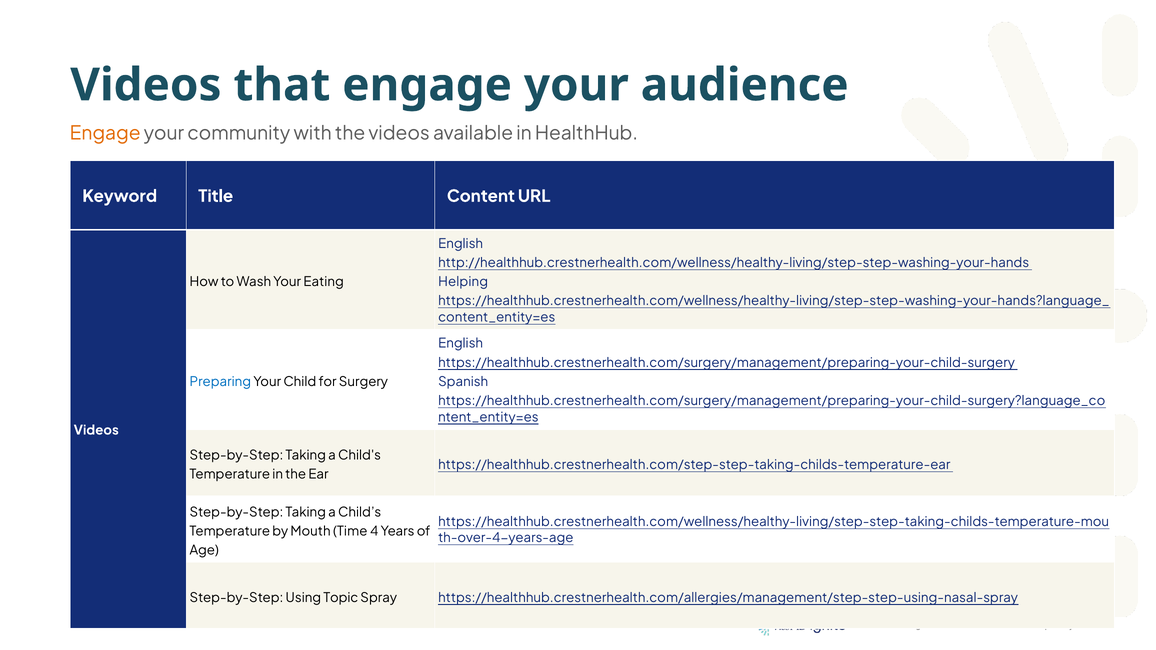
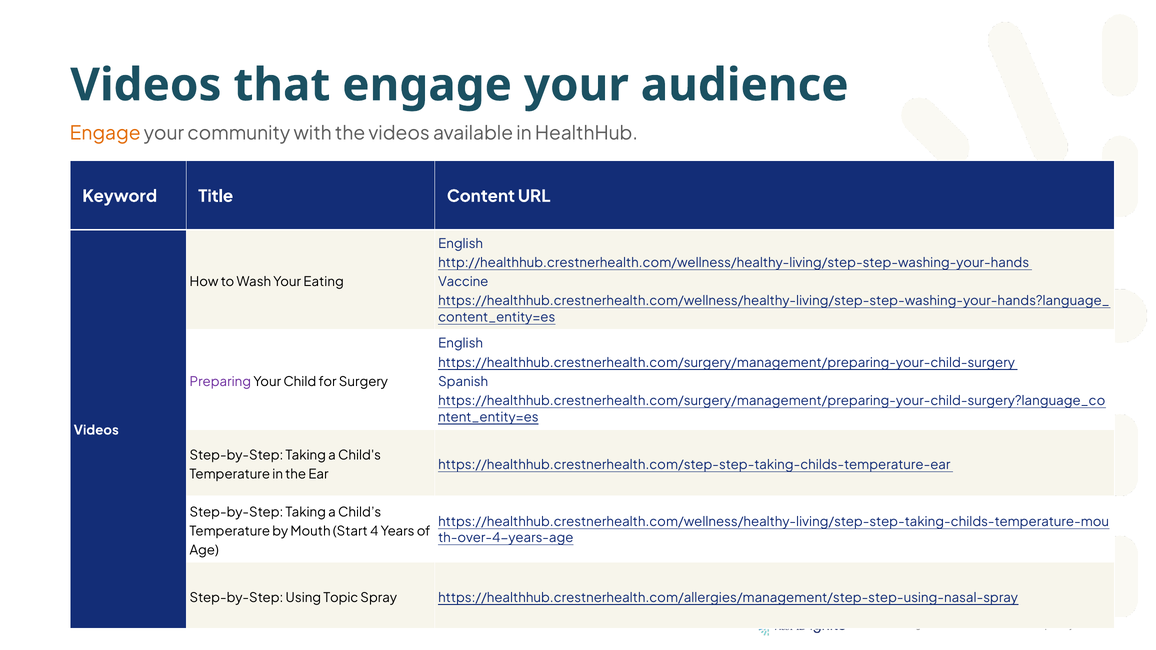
Helping: Helping -> Vaccine (463, 282)
Preparing colour: blue -> purple (220, 382)
Time: Time -> Start (350, 532)
